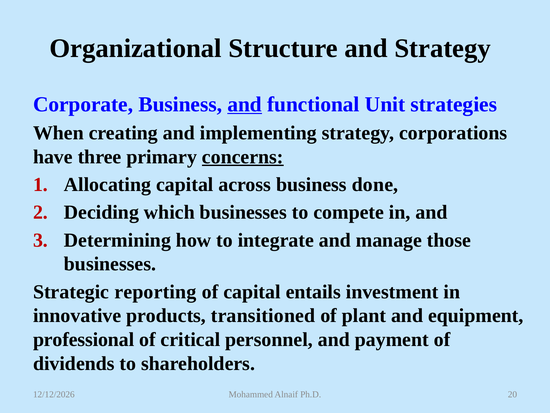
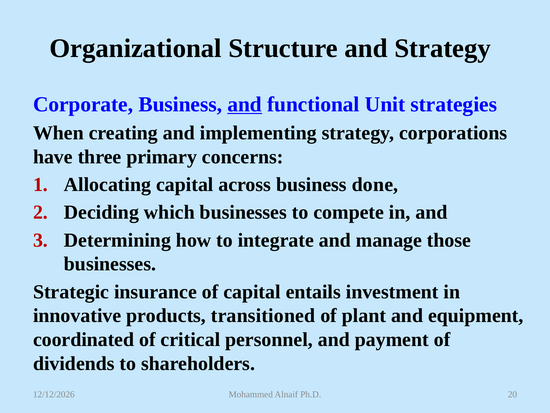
concerns underline: present -> none (243, 157)
reporting: reporting -> insurance (155, 292)
professional: professional -> coordinated (84, 339)
